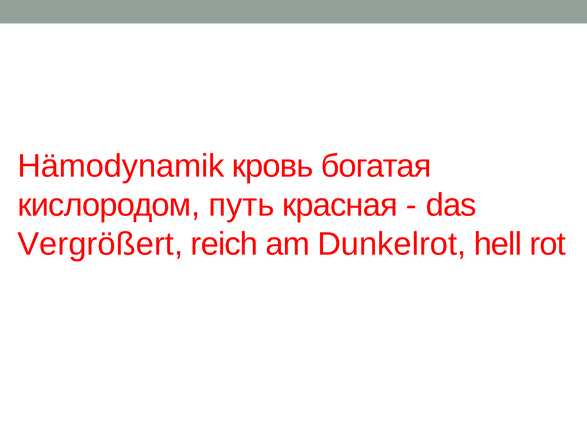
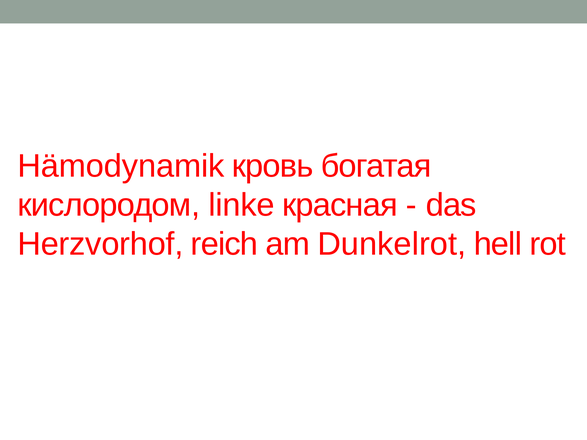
путь: путь -> linke (242, 205)
Vergrößert: Vergrößert -> Herzvorhof (100, 244)
